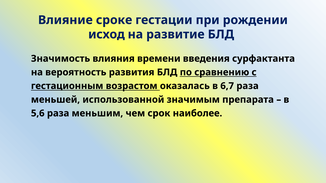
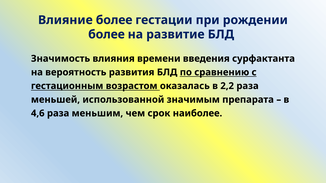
Влияние сроке: сроке -> более (114, 20)
исход: исход -> более (106, 34)
6,7: 6,7 -> 2,2 (227, 86)
5,6: 5,6 -> 4,6 (38, 113)
